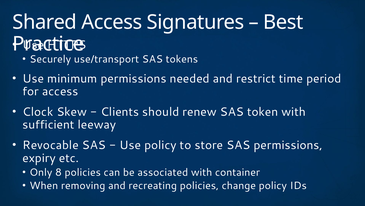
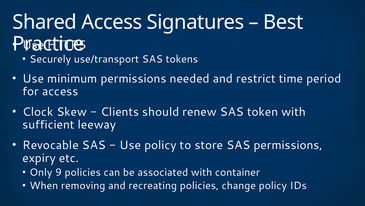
8: 8 -> 9 (58, 172)
